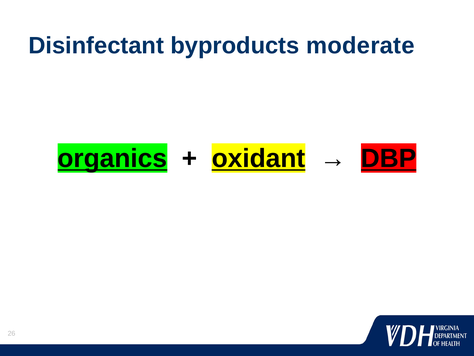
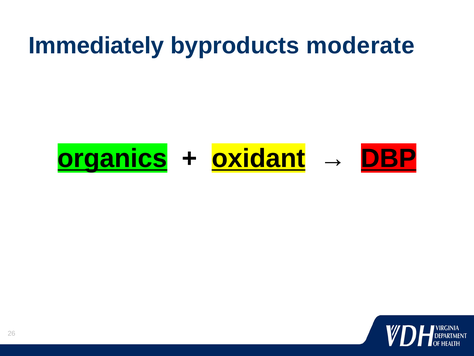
Disinfectant: Disinfectant -> Immediately (96, 46)
